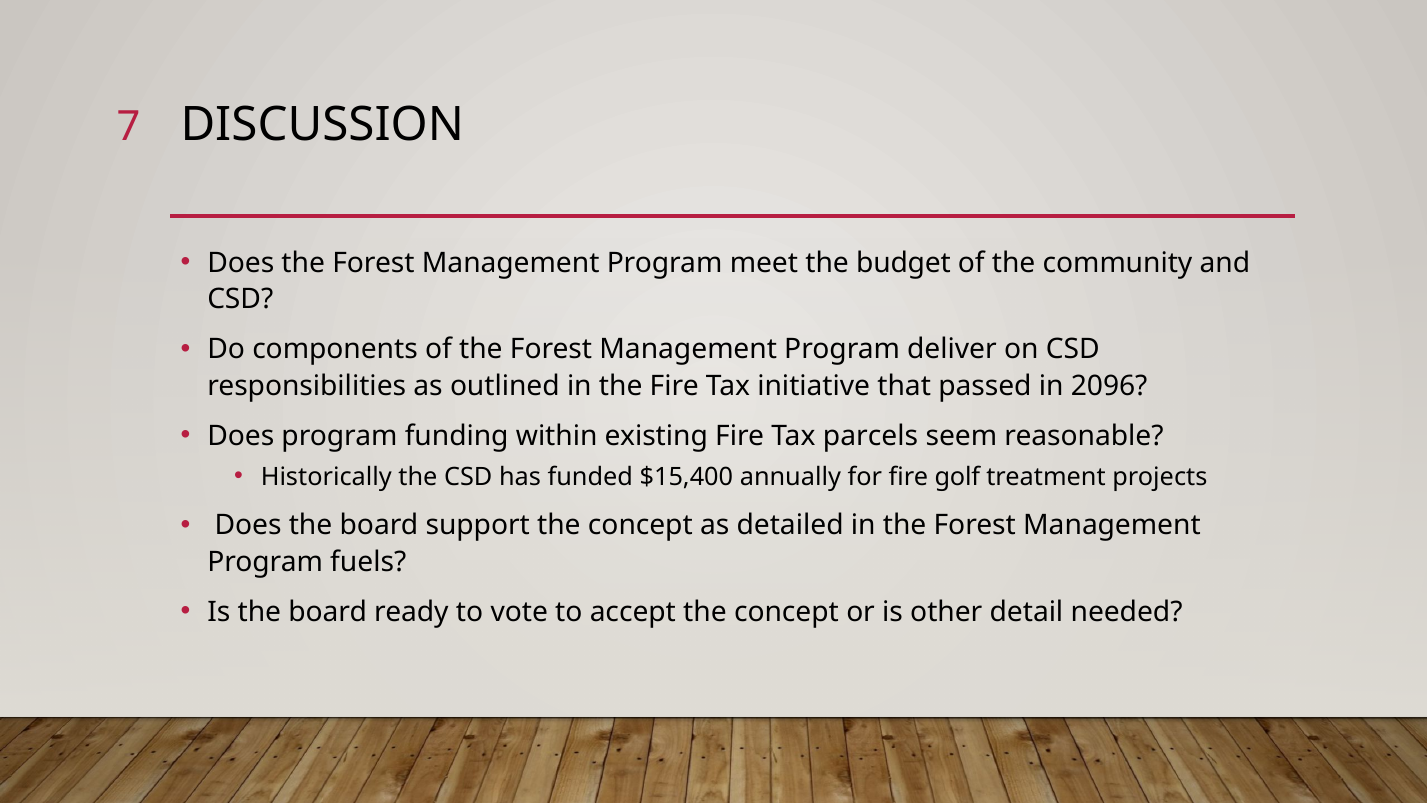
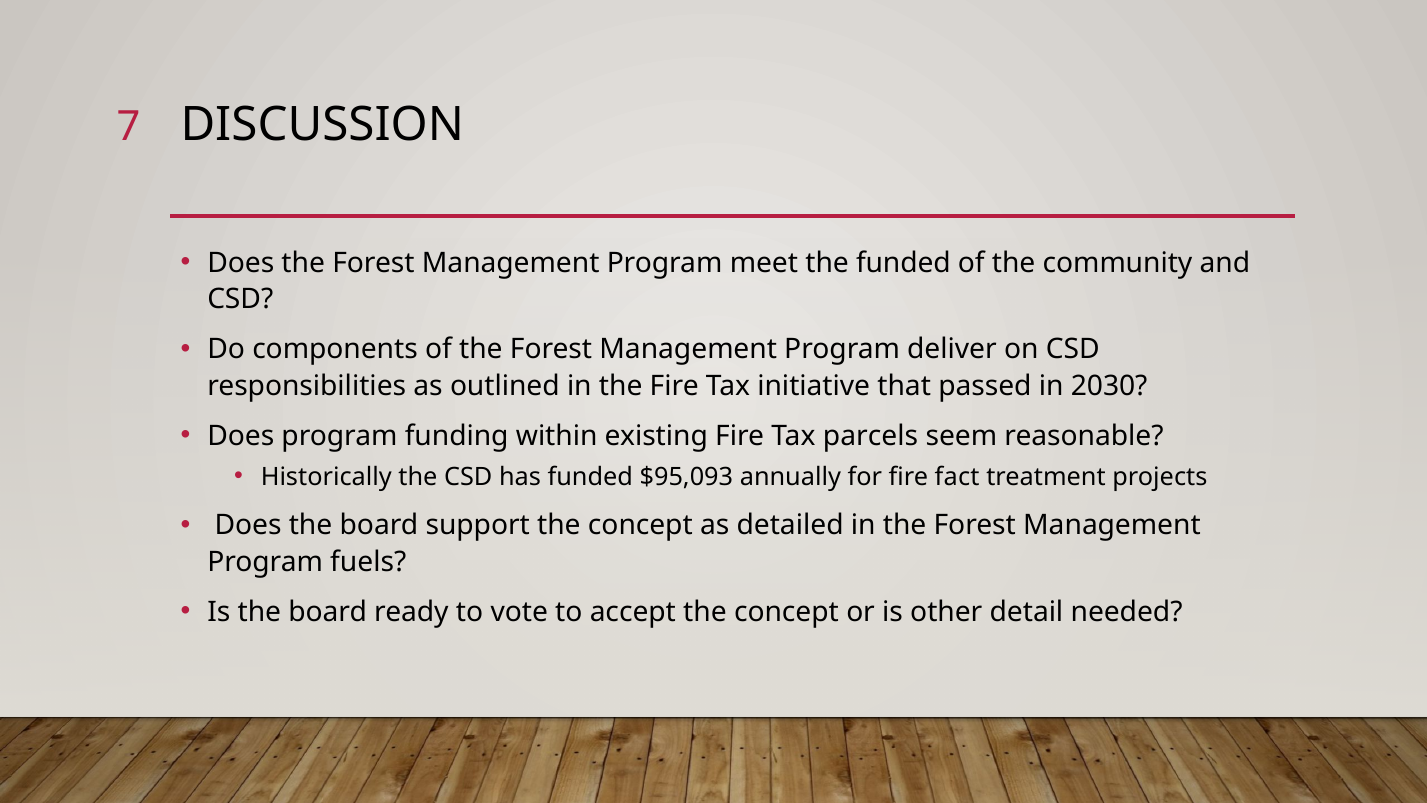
the budget: budget -> funded (903, 263)
2096: 2096 -> 2030 (1109, 386)
$15,400: $15,400 -> $95,093 (686, 477)
golf: golf -> fact (957, 477)
